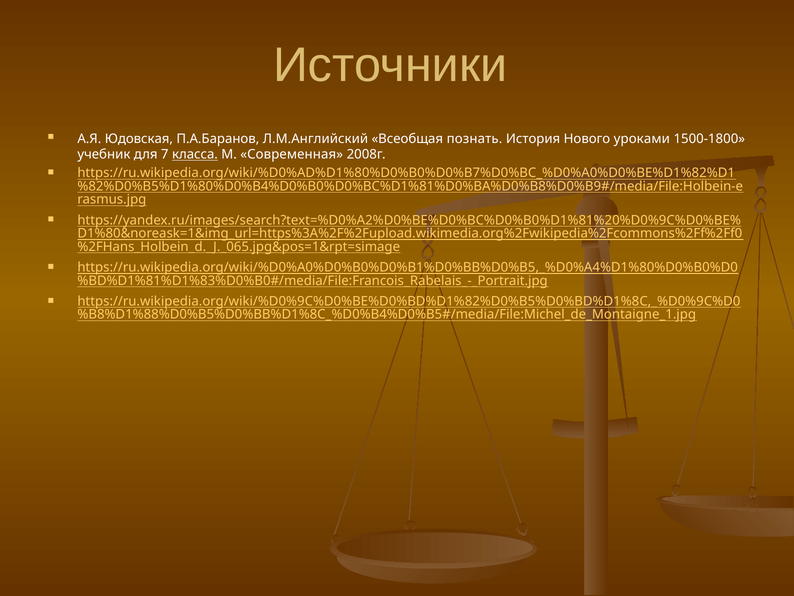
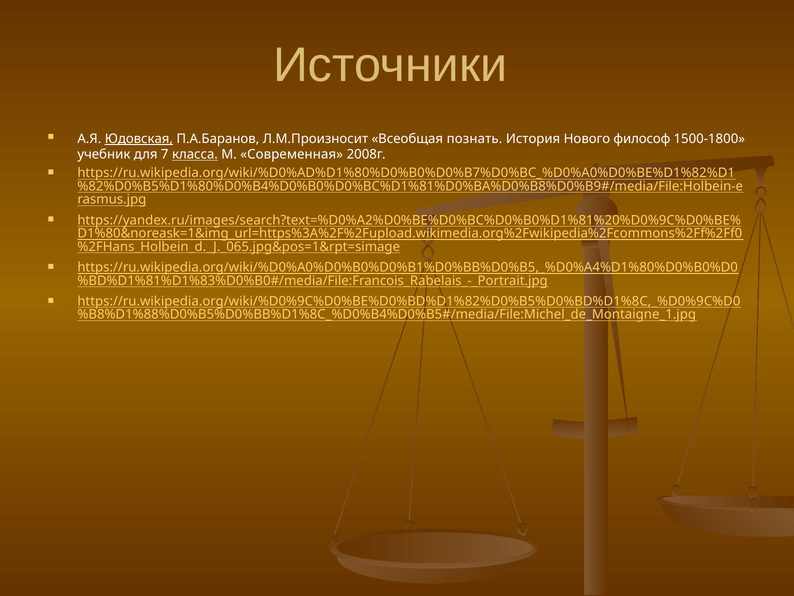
Юдовская underline: none -> present (139, 139)
Л.М.Английский: Л.М.Английский -> Л.М.Произносит (315, 139)
уроками: уроками -> философ (642, 139)
